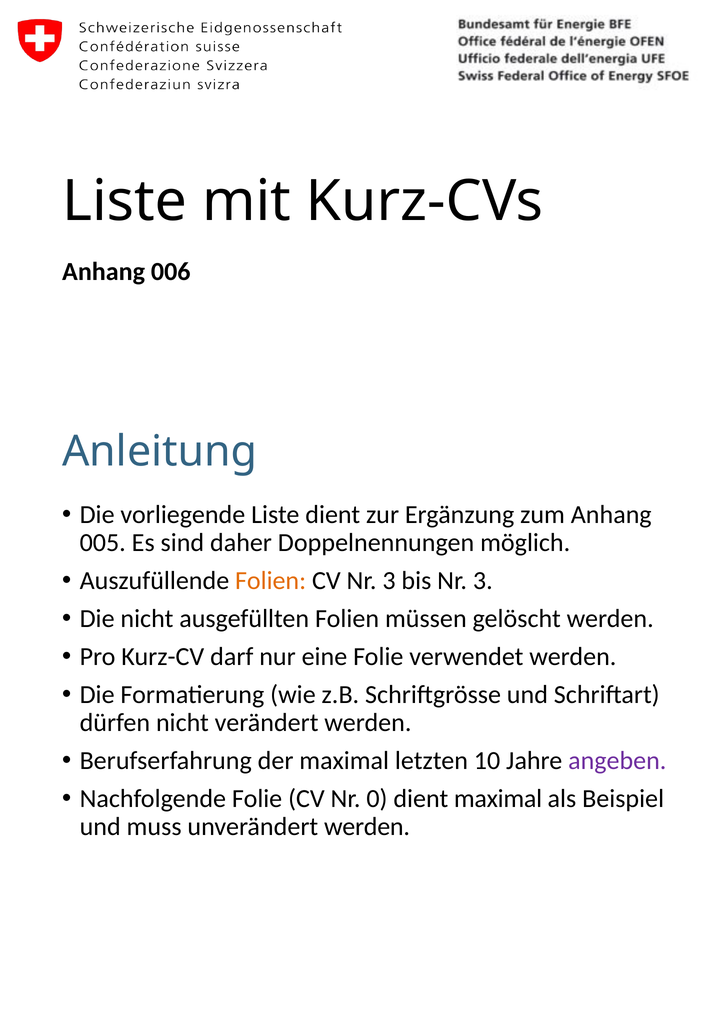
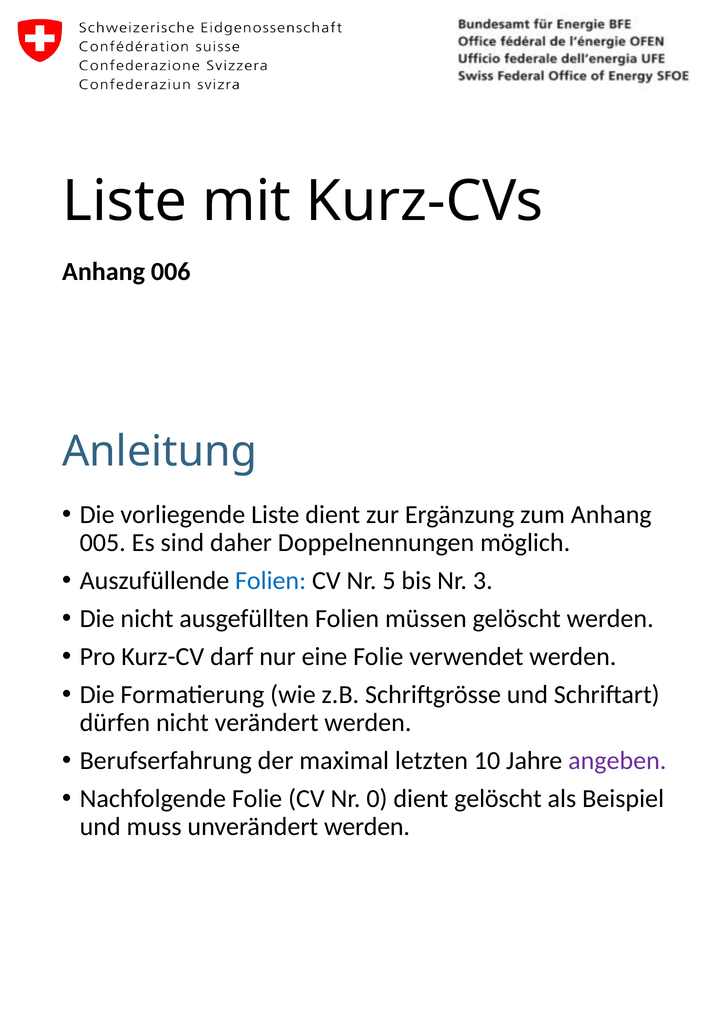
Folien colour: orange -> blue (271, 581)
CV Nr 3: 3 -> 5 (389, 581)
dient maximal: maximal -> gelöscht (498, 799)
